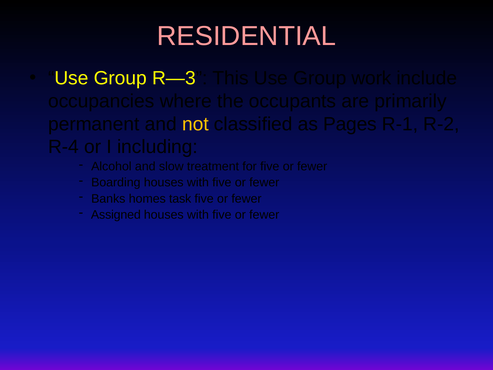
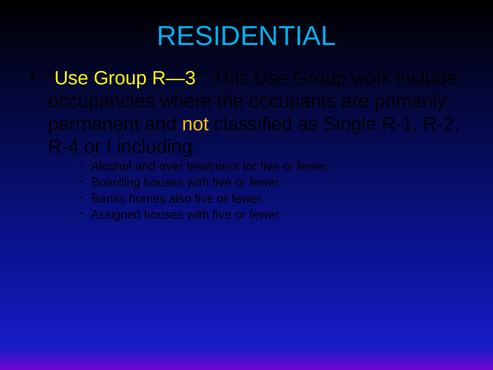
RESIDENTIAL colour: pink -> light blue (246, 36)
Pages: Pages -> Single (350, 124)
slow: slow -> over (171, 166)
task: task -> also (180, 198)
